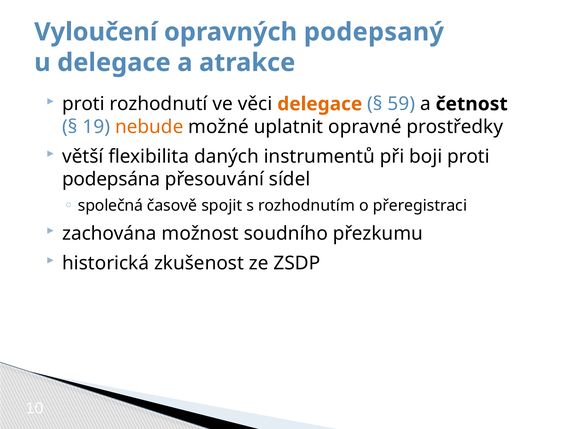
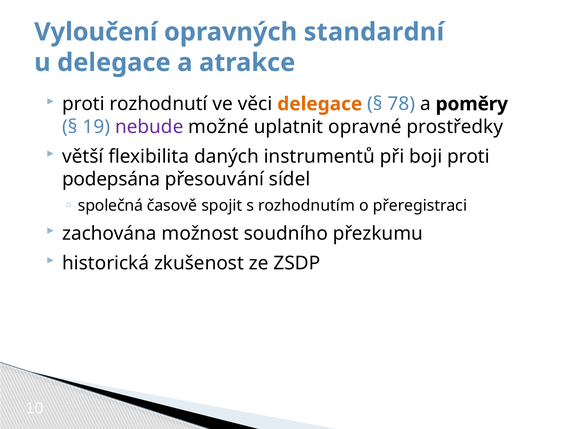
podepsaný: podepsaný -> standardní (374, 32)
59: 59 -> 78 (401, 104)
četnost: četnost -> poměry (472, 104)
nebude colour: orange -> purple (149, 127)
